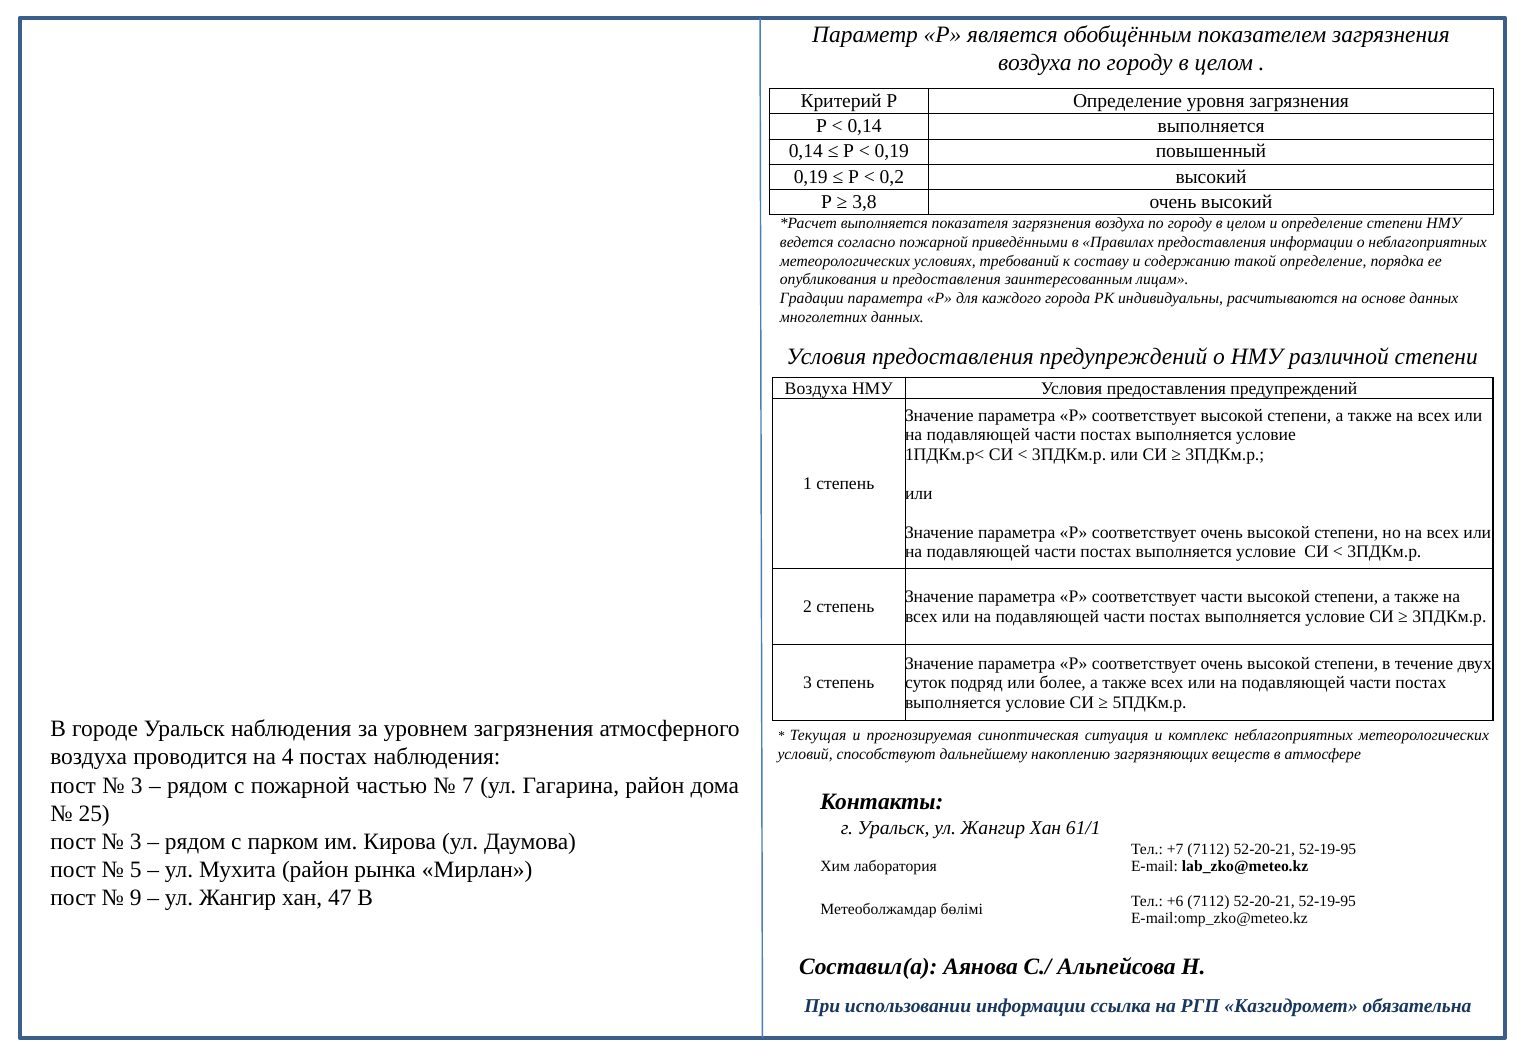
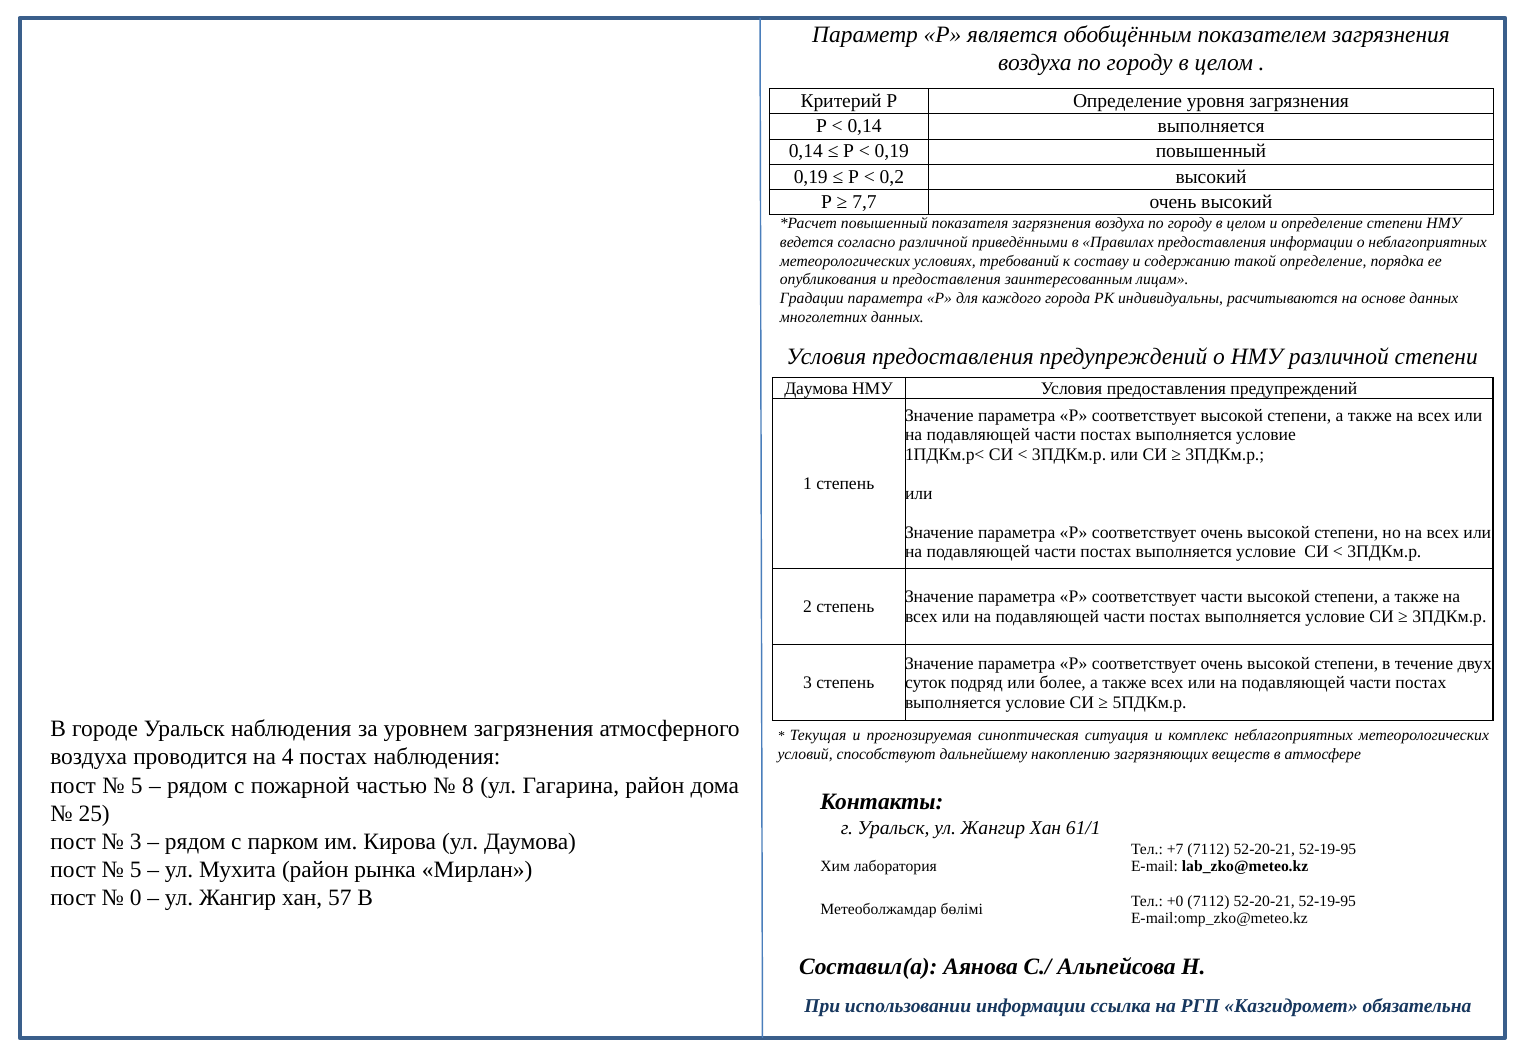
3,8: 3,8 -> 7,7 (865, 202)
выполняется: выполняется -> повышенный (884, 224)
согласно пожарной: пожарной -> различной (934, 242)
Воздуха: Воздуха -> Даумова (816, 388)
3: 3 -> 5 (137, 785)
7: 7 -> 8 (468, 785)
9: 9 -> 0 (136, 898)
47: 47 -> 57 (340, 898)
+6: +6 -> +0 (1175, 901)
